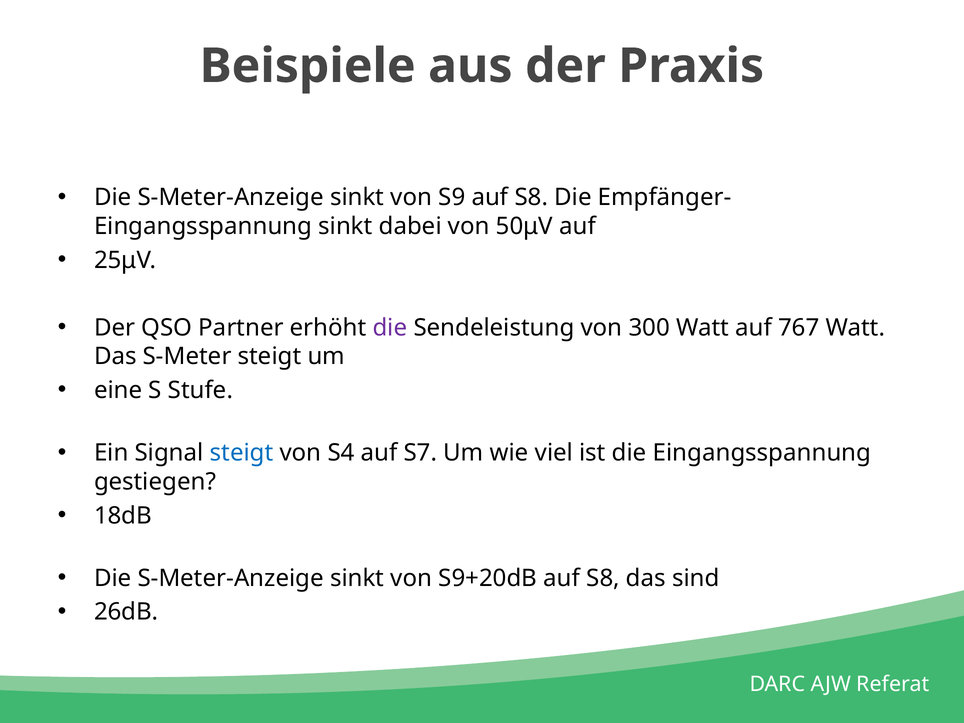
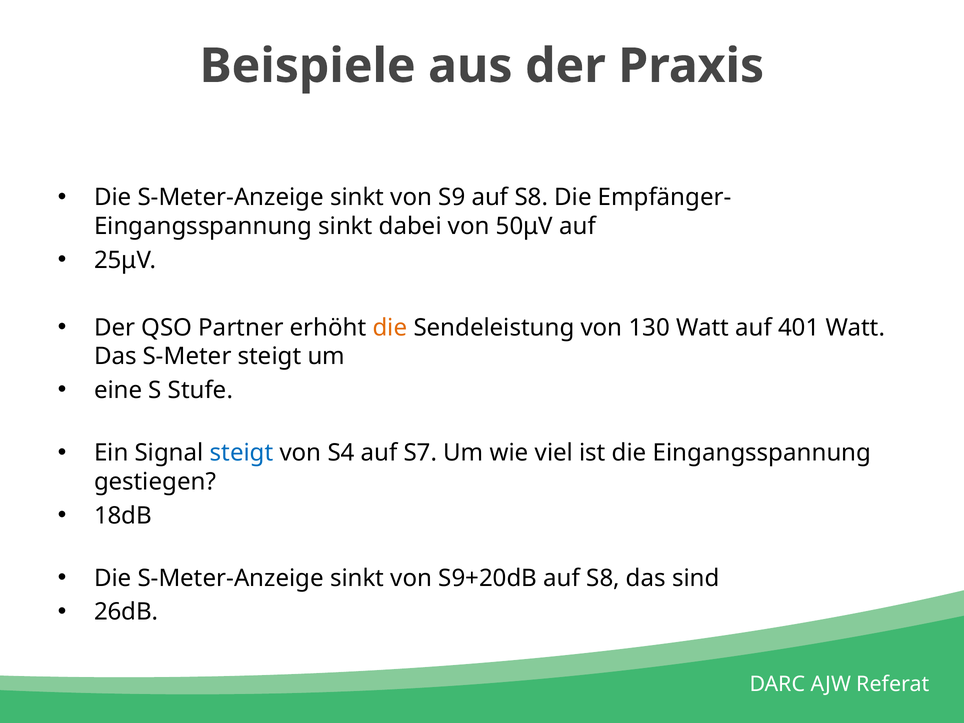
die colour: purple -> orange (390, 328)
300: 300 -> 130 (649, 328)
767: 767 -> 401 (799, 328)
